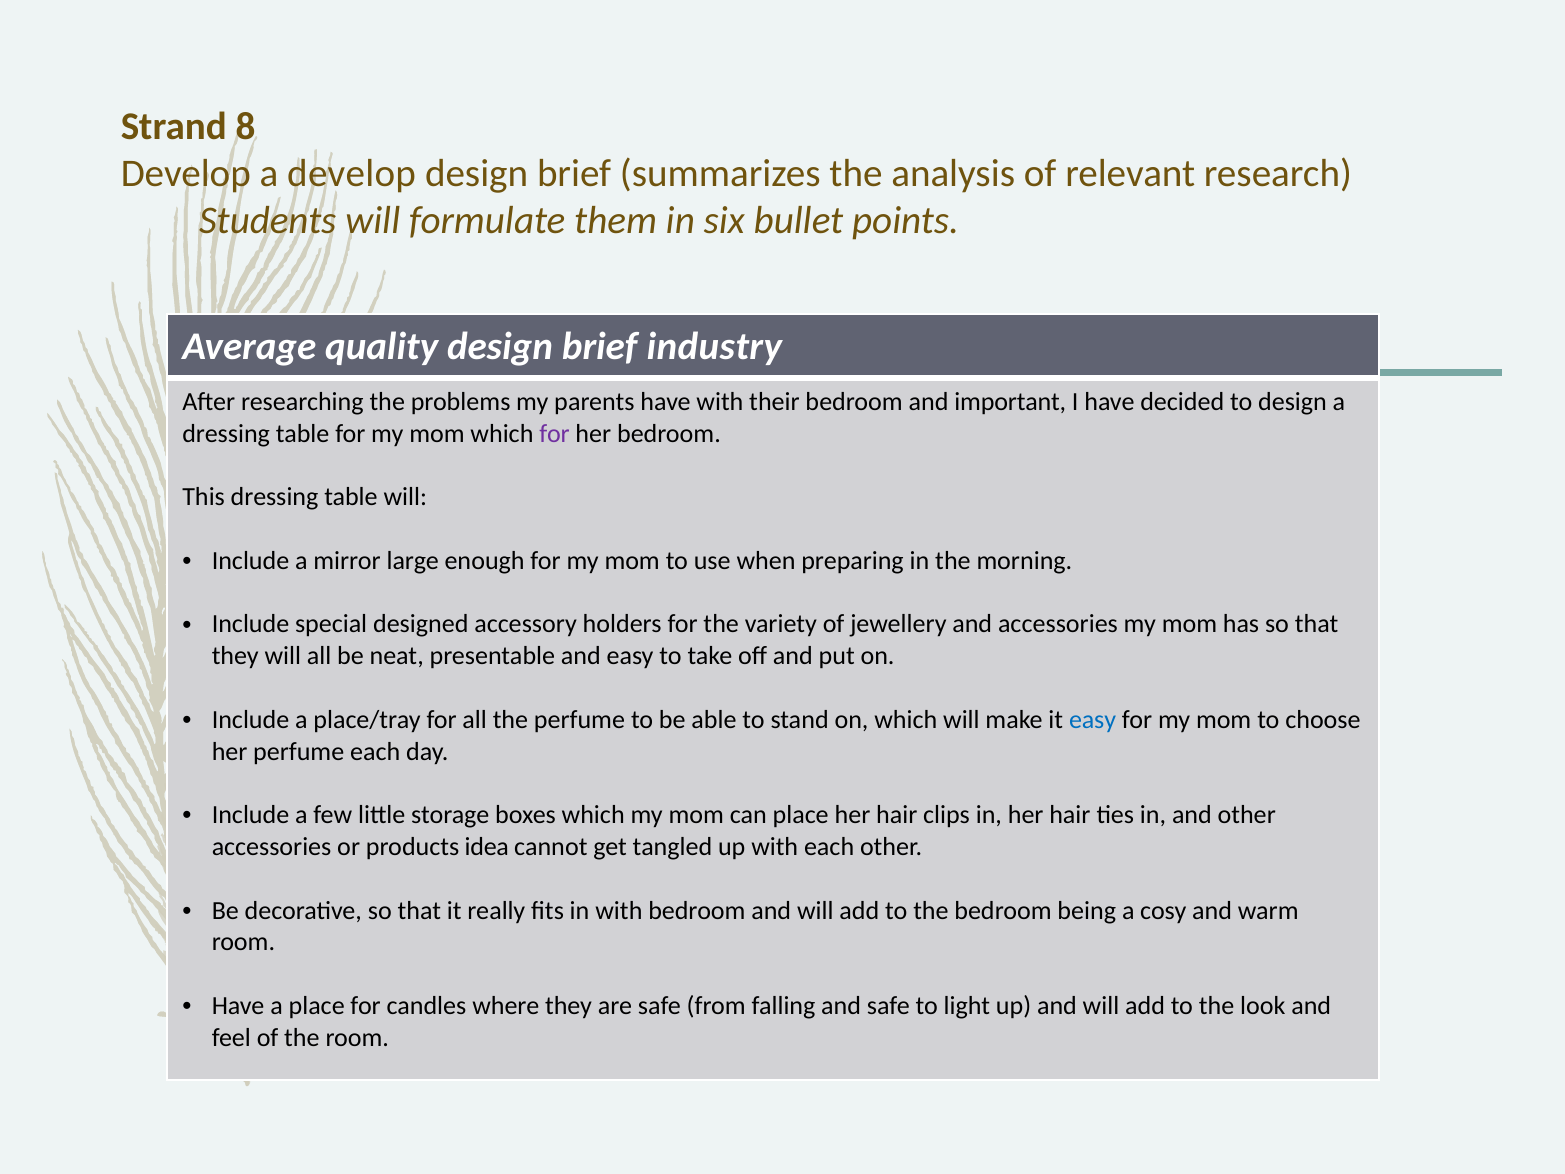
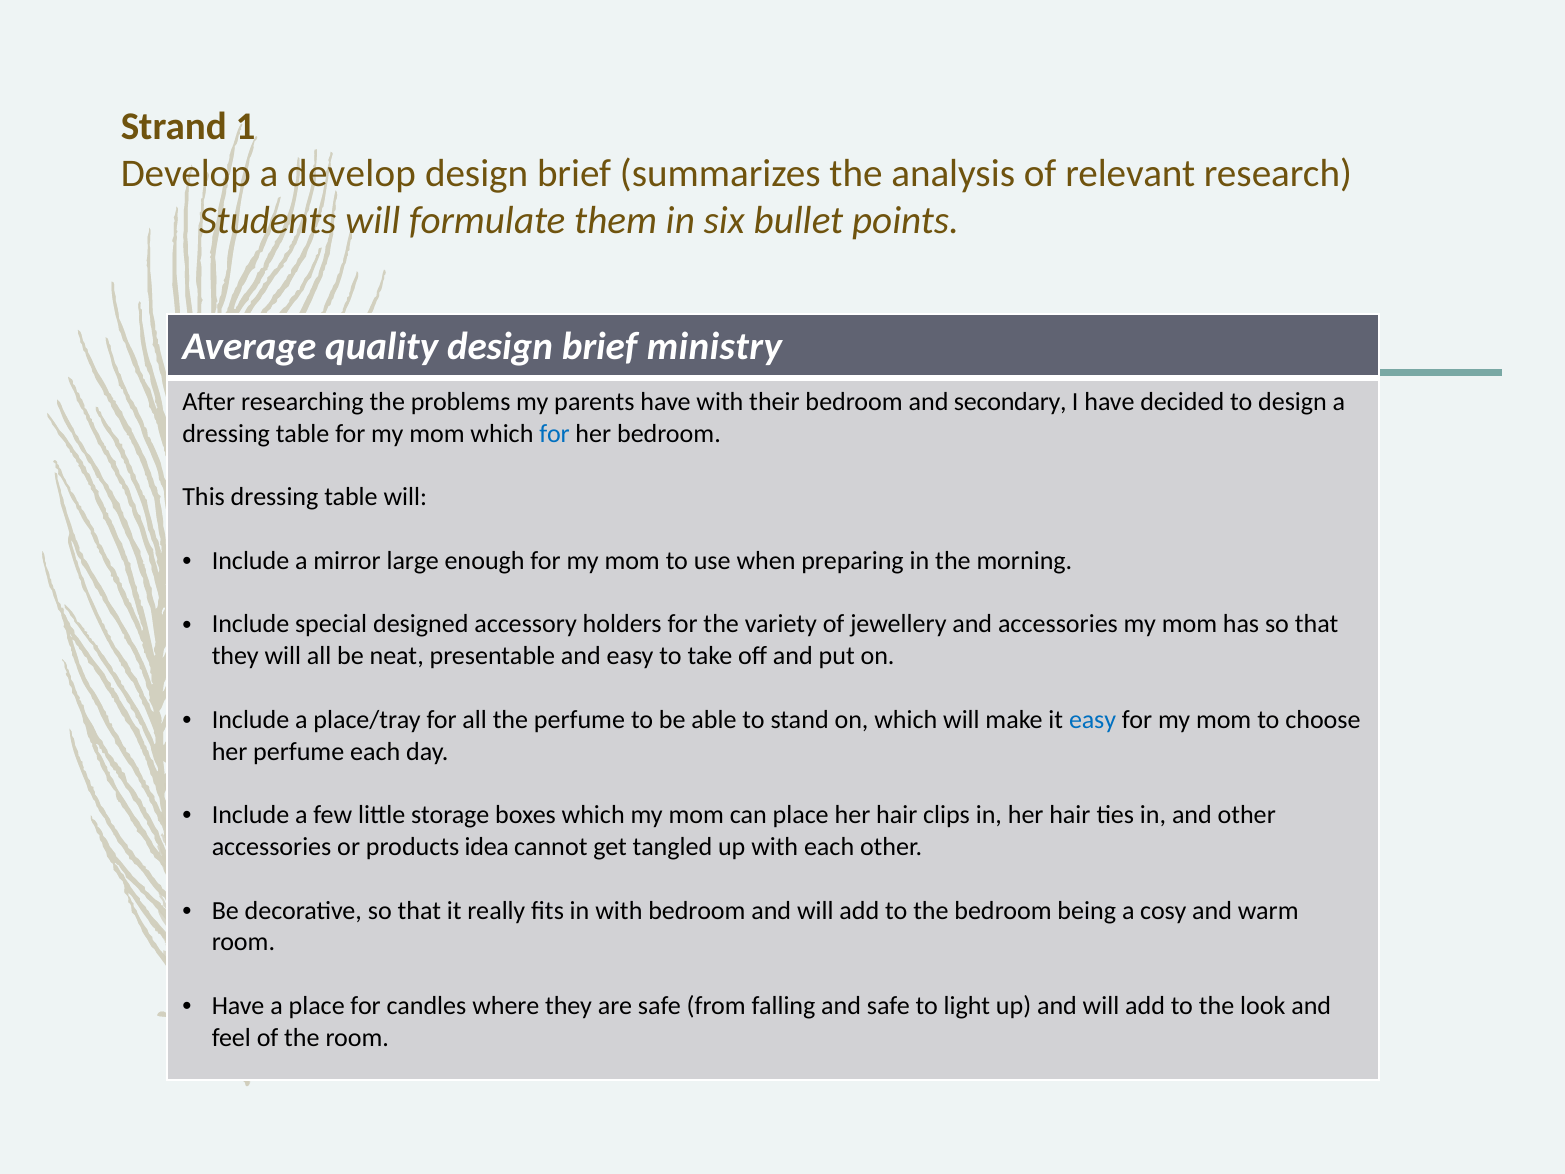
8: 8 -> 1 (246, 127)
industry: industry -> ministry (714, 346)
important: important -> secondary (1010, 402)
for colour: purple -> blue (555, 433)
